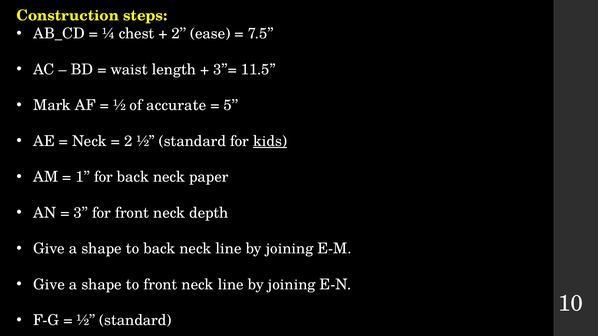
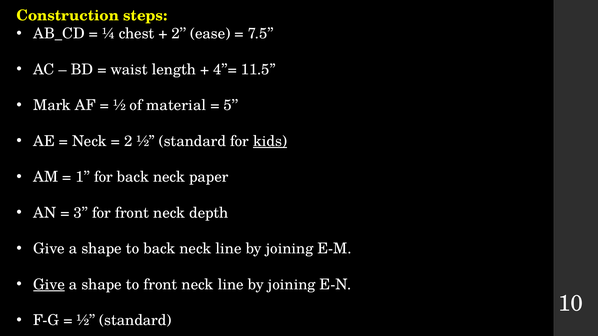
3’’=: 3’’= -> 4’’= (225, 70)
accurate: accurate -> material (176, 105)
Give underline: none -> present (49, 285)
